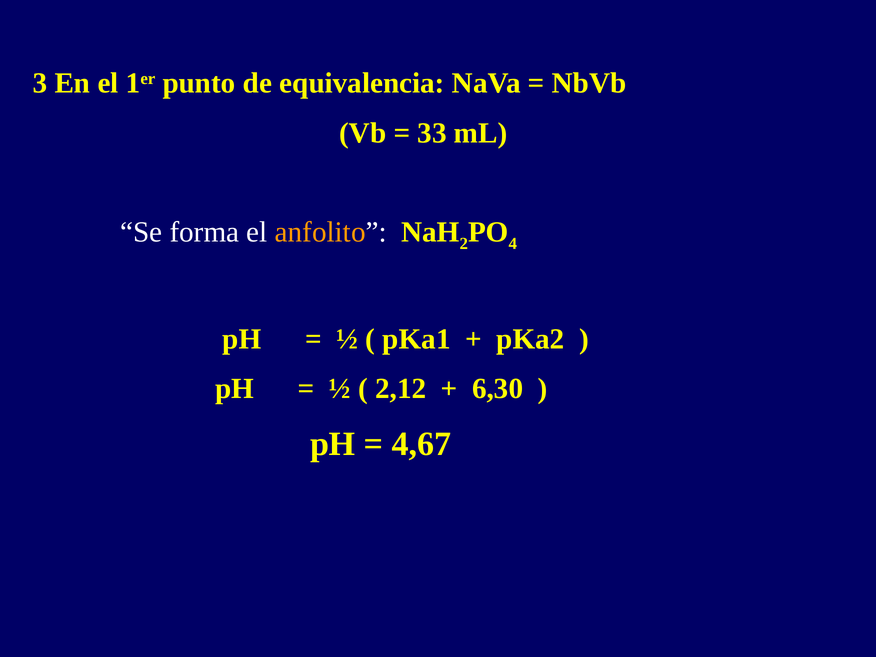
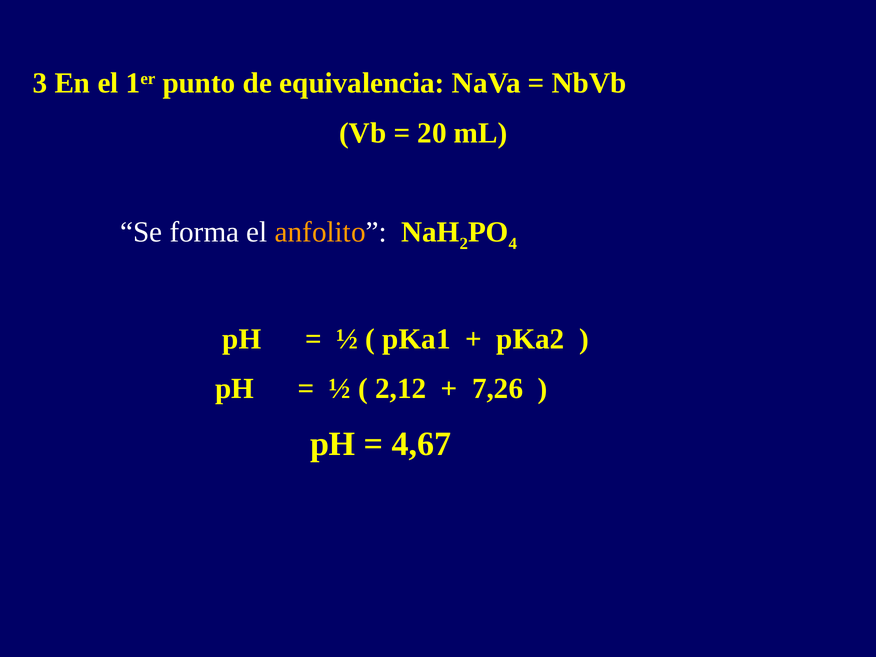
33: 33 -> 20 (432, 133)
6,30: 6,30 -> 7,26 (498, 388)
